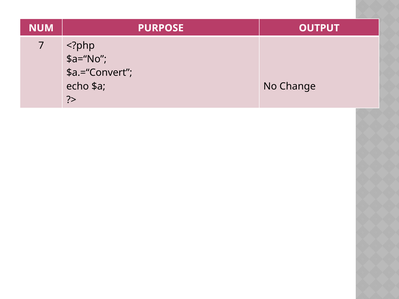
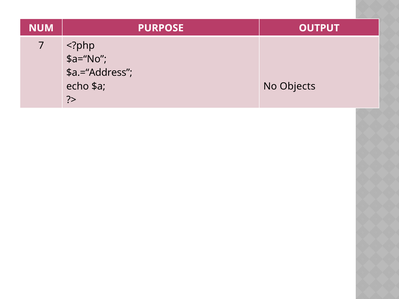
$a.=“Convert: $a.=“Convert -> $a.=“Address (99, 73)
Change: Change -> Objects (298, 86)
